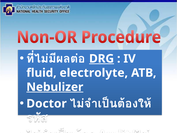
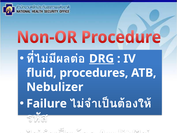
electrolyte: electrolyte -> procedures (94, 73)
Nebulizer underline: present -> none (55, 87)
Doctor: Doctor -> Failure (47, 103)
